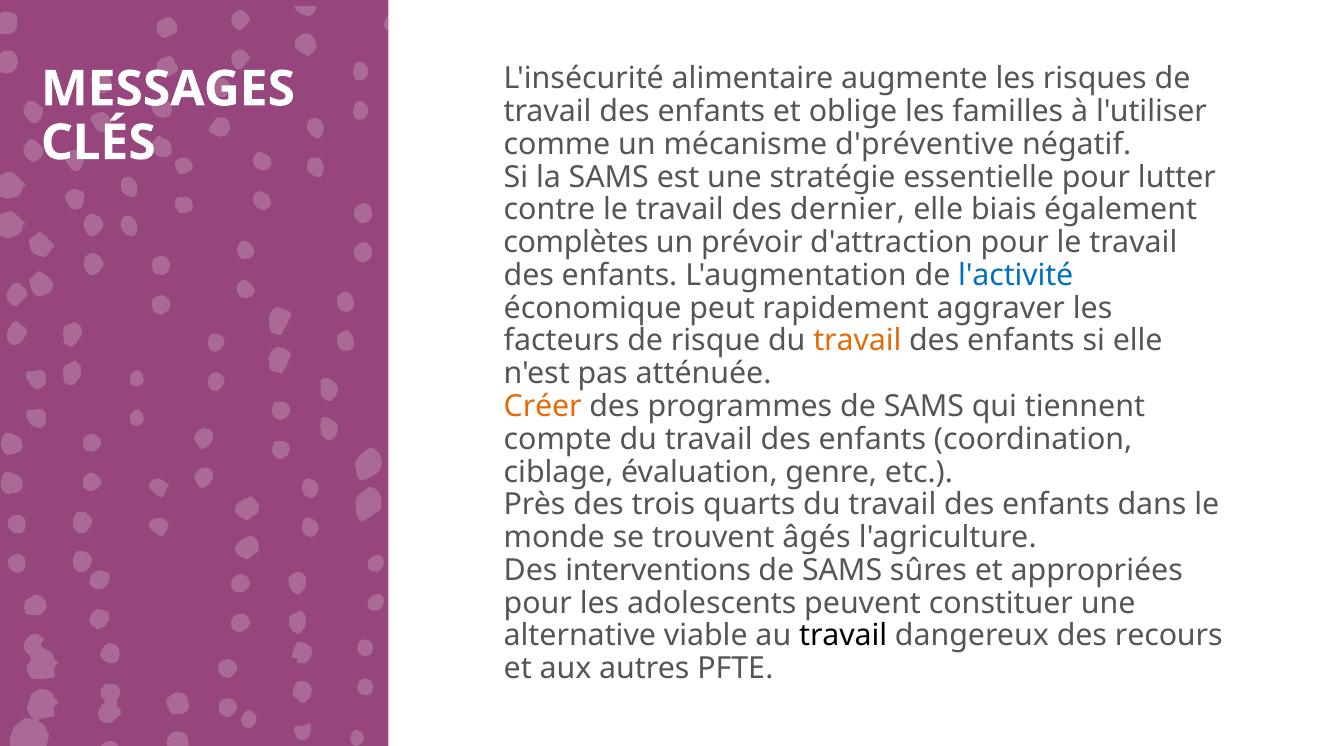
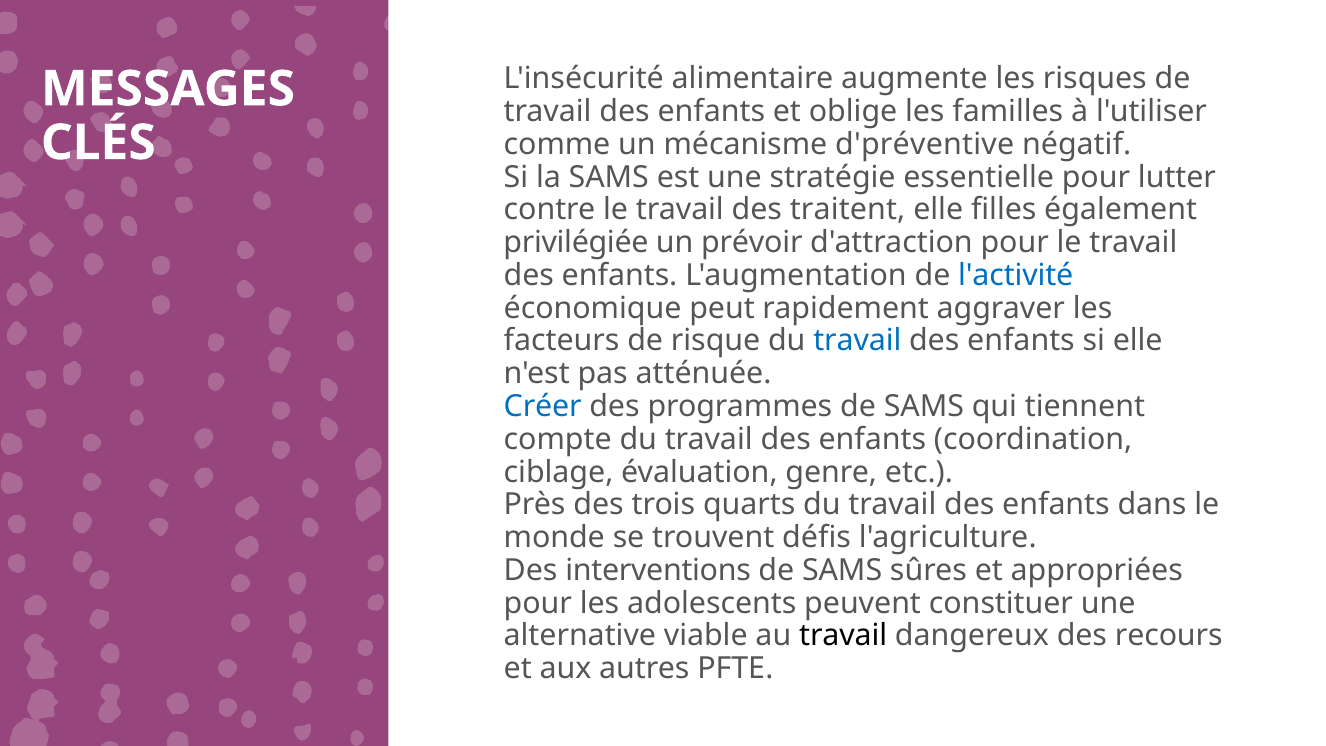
dernier: dernier -> traitent (848, 210)
biais: biais -> filles (1004, 210)
complètes: complètes -> privilégiée (576, 243)
travail colour: orange -> blue (857, 341)
Créer colour: orange -> blue (543, 406)
âgés: âgés -> défis (817, 537)
